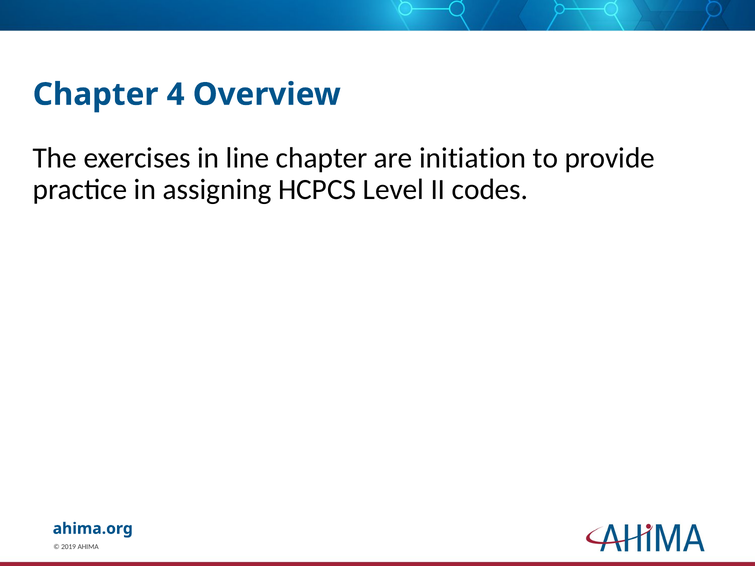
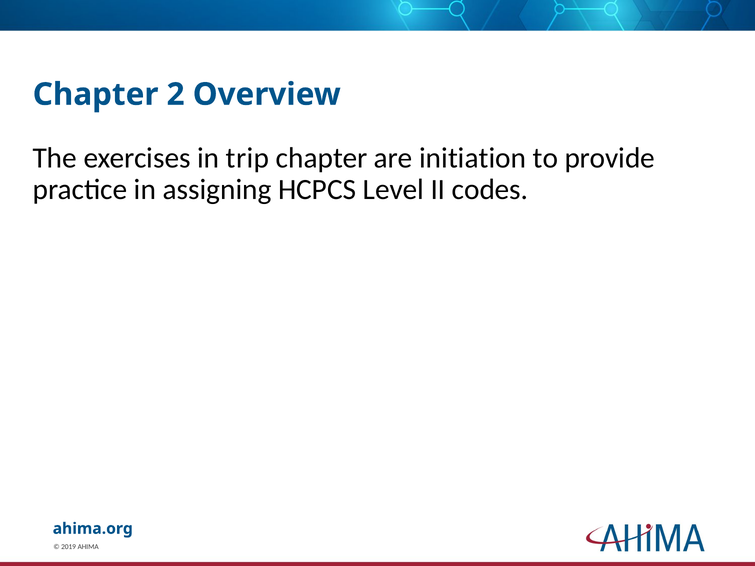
4: 4 -> 2 (176, 94)
line: line -> trip (247, 158)
